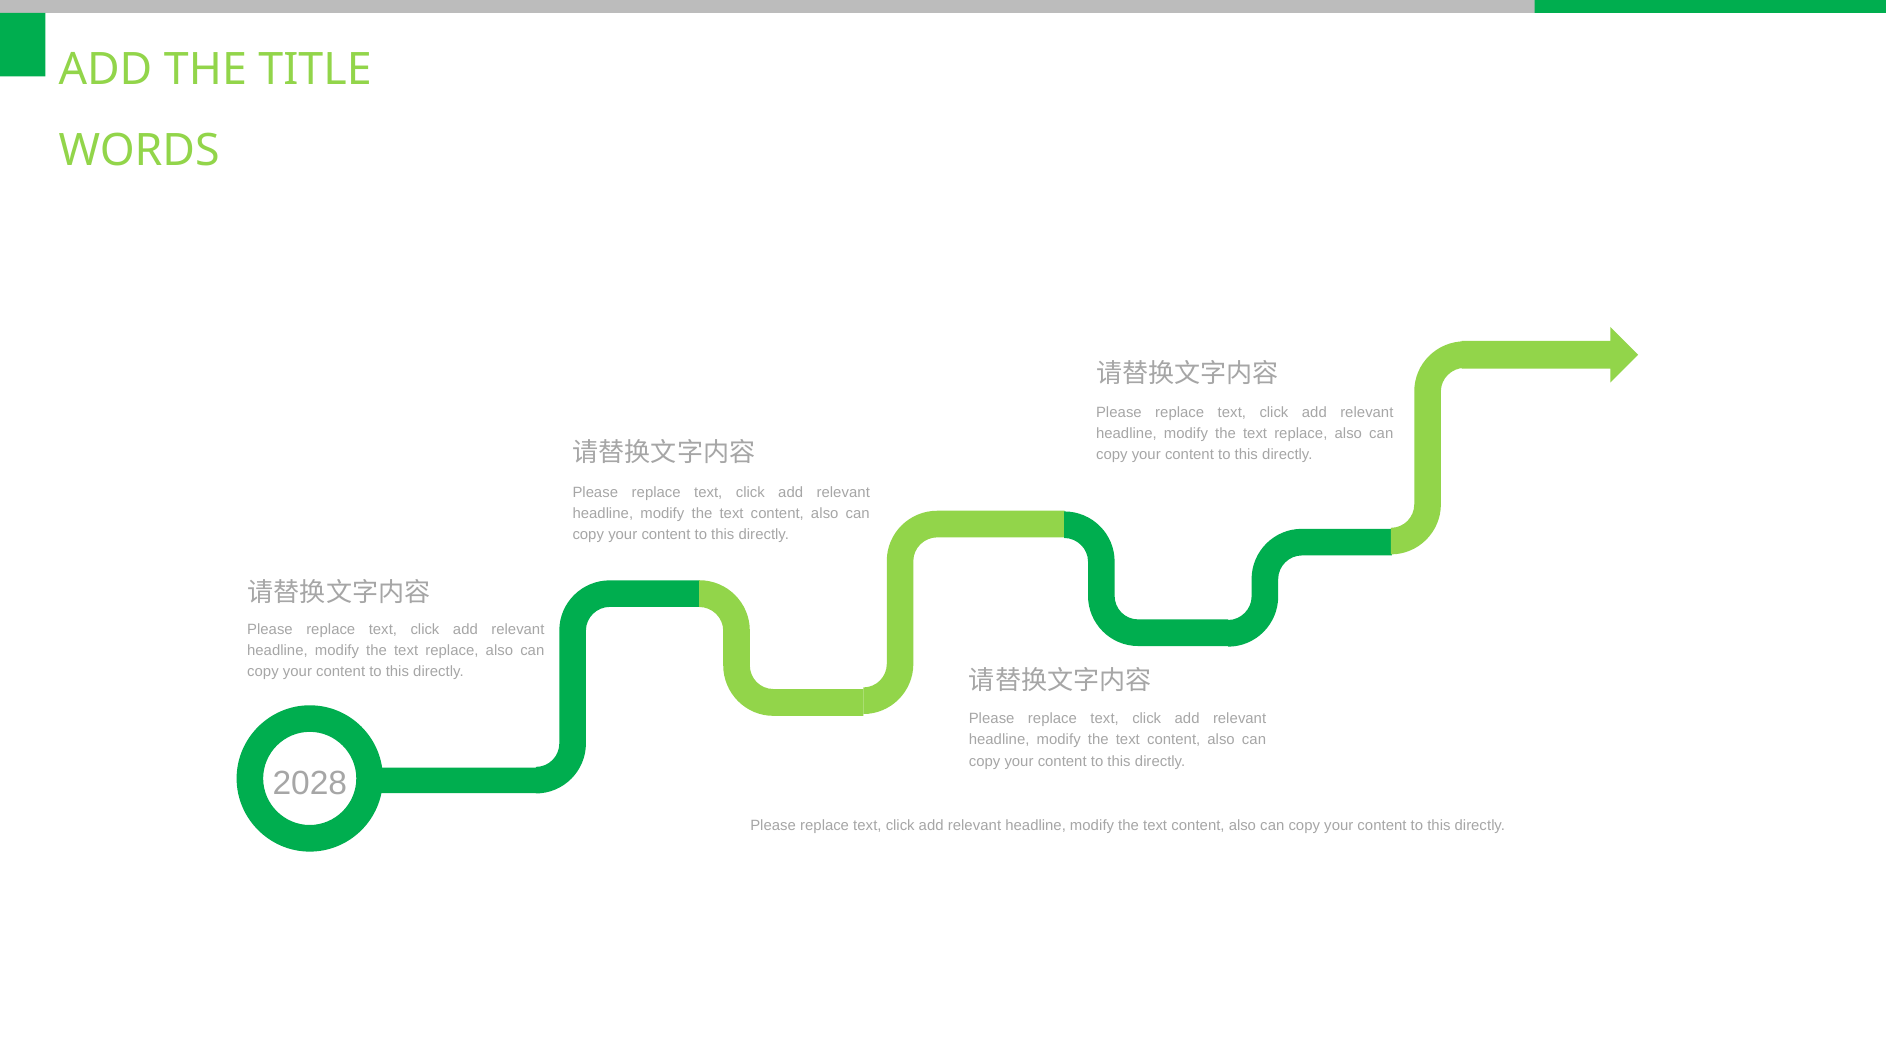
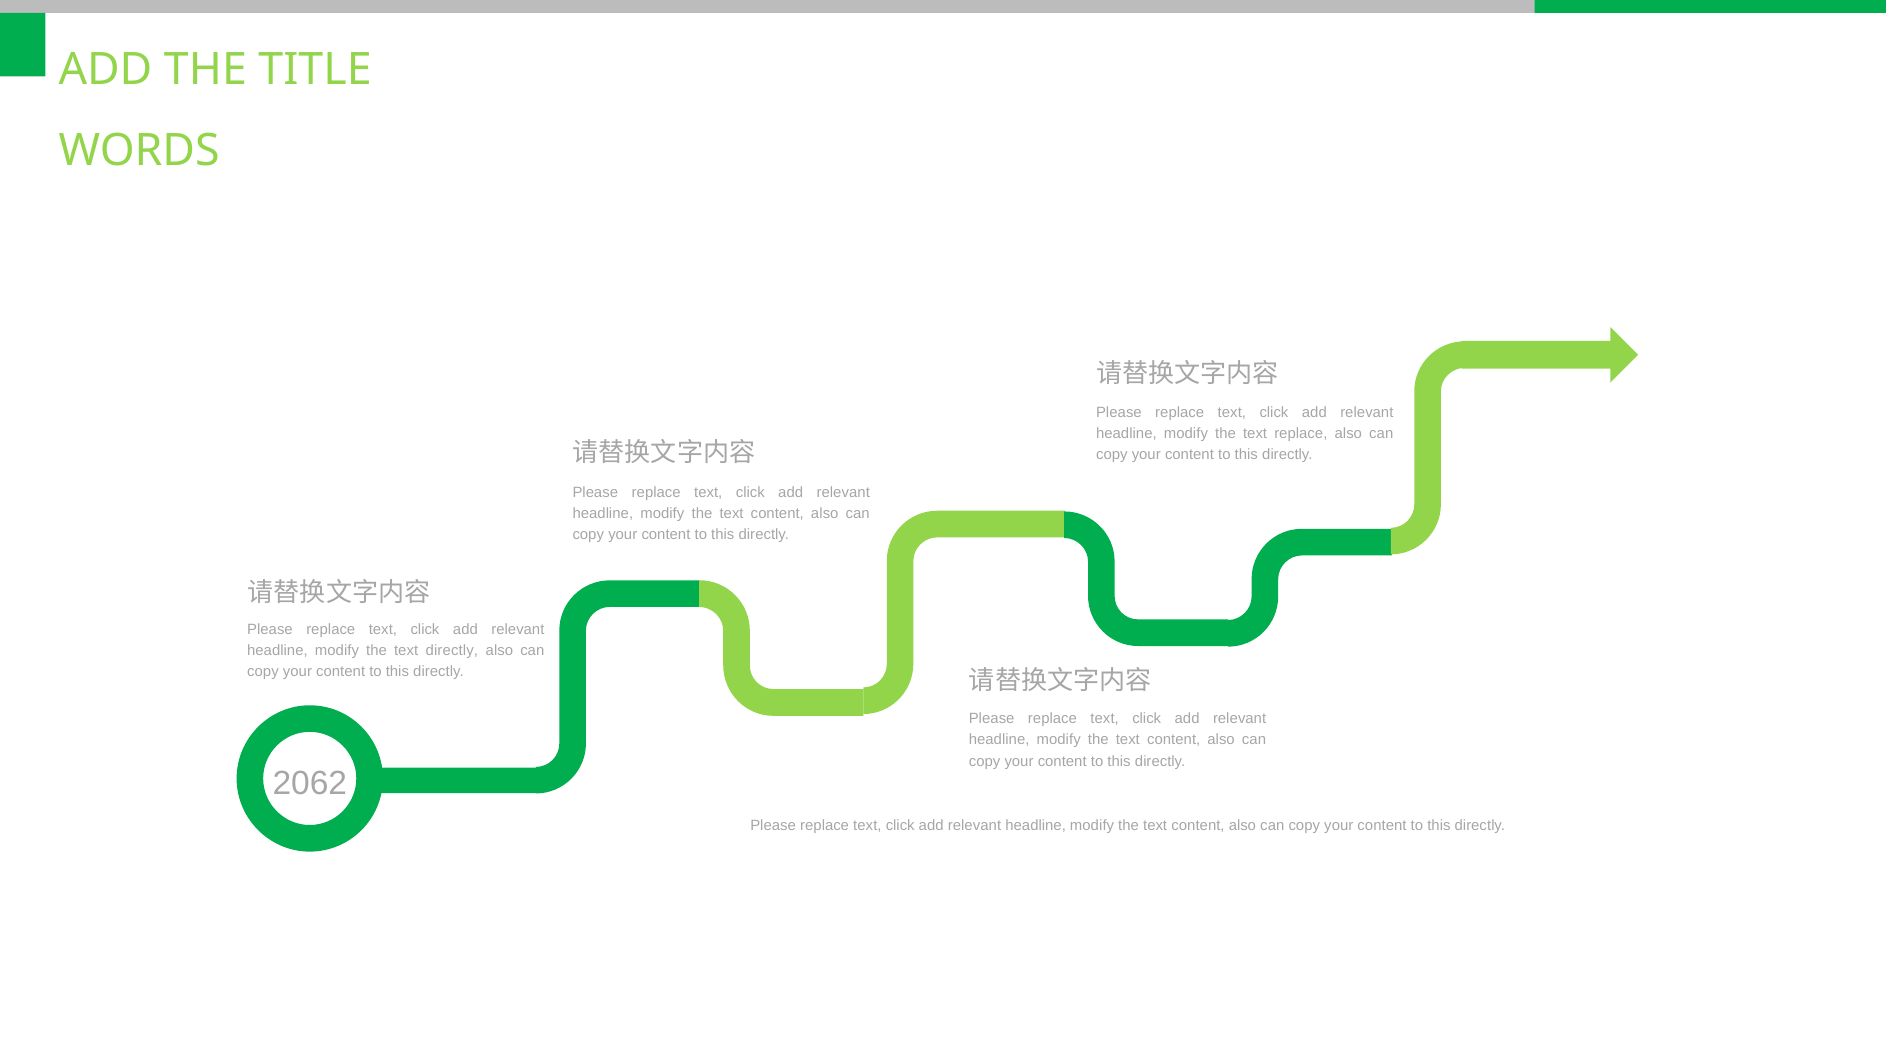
replace: replace -> directly (452, 650)
2028: 2028 -> 2062 (310, 783)
